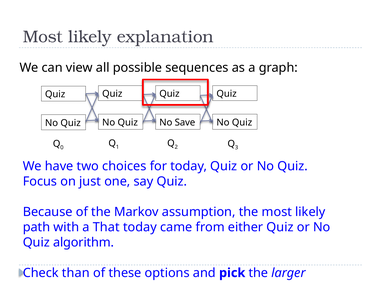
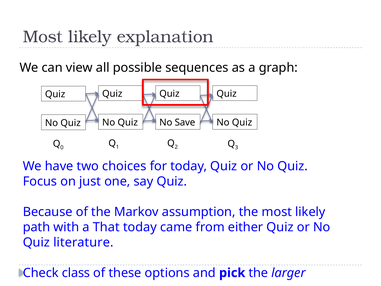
algorithm: algorithm -> literature (83, 242)
than: than -> class (76, 273)
